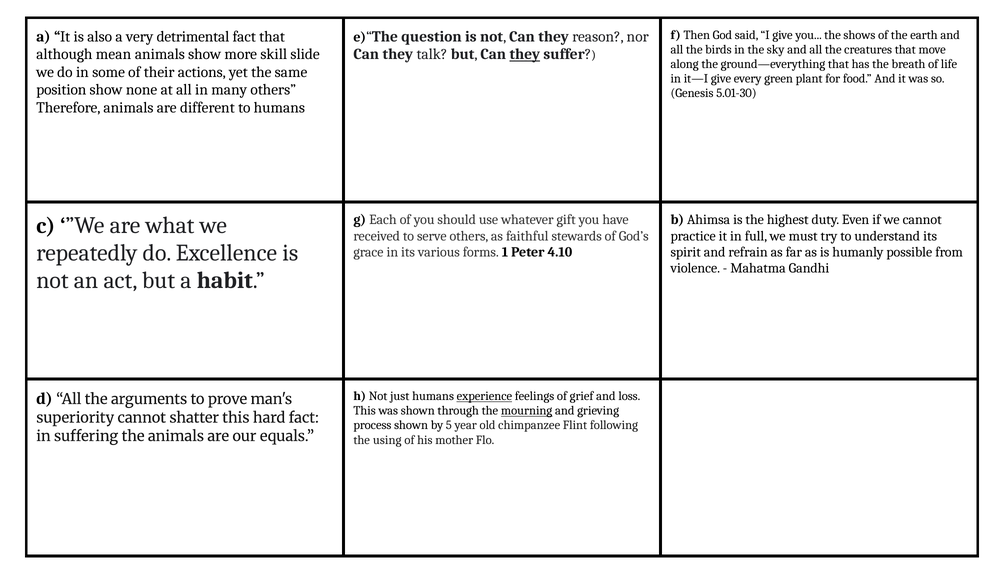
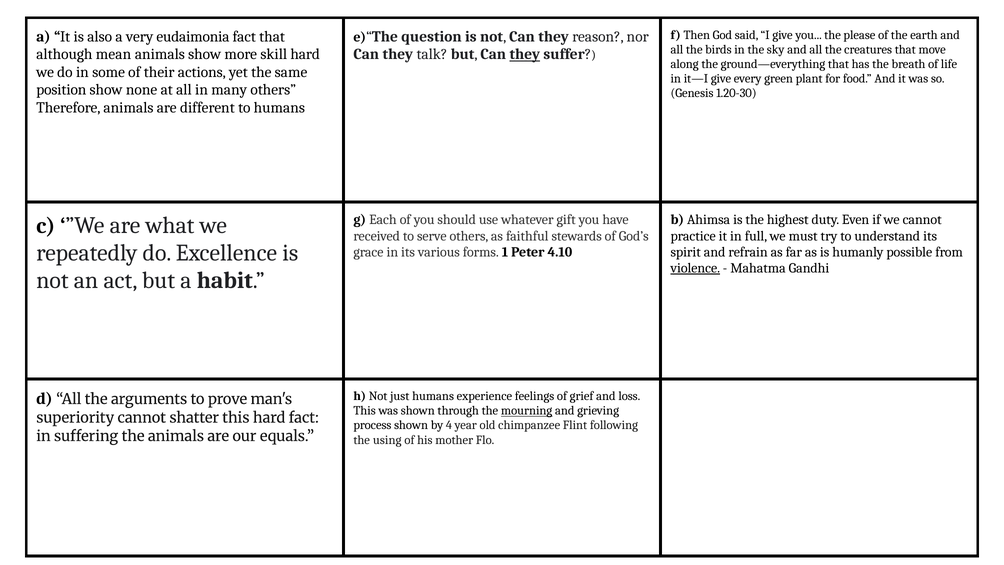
shows: shows -> please (859, 35)
detrimental: detrimental -> eudaimonia (193, 37)
skill slide: slide -> hard (305, 54)
5.01-30: 5.01-30 -> 1.20-30 (736, 93)
violence underline: none -> present (695, 268)
experience underline: present -> none (484, 396)
5: 5 -> 4 (449, 425)
